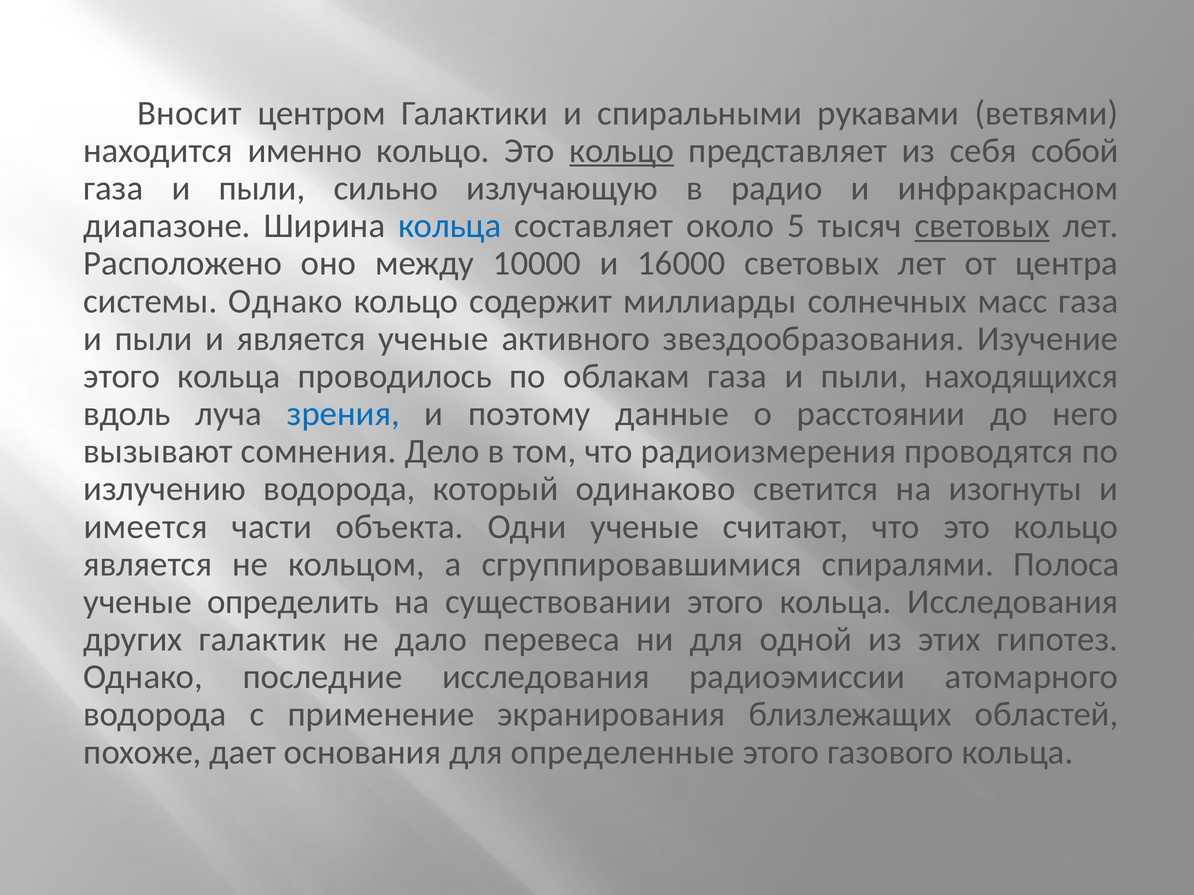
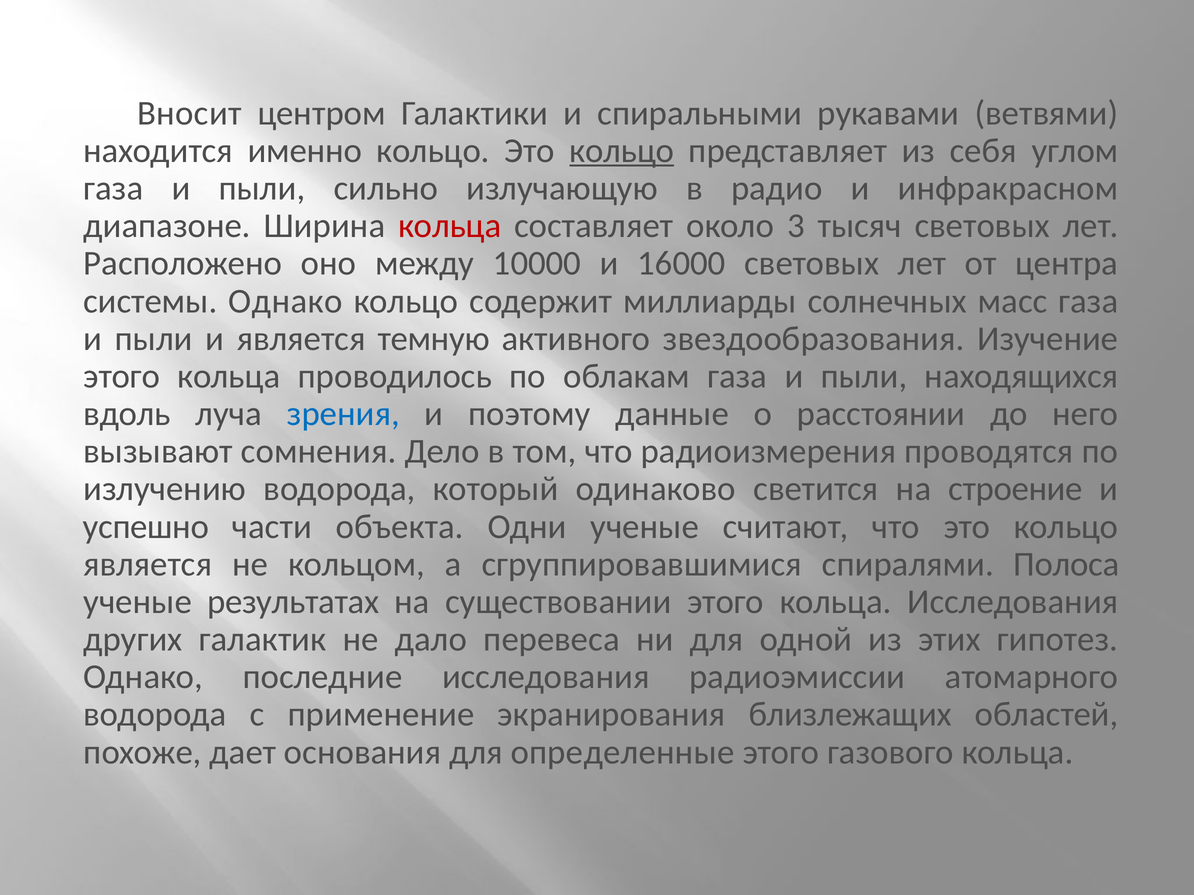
собой: собой -> углом (1075, 151)
кольца colour: blue -> red (450, 226)
5: 5 -> 3 (796, 226)
световых underline: present -> none (982, 226)
является ученые: ученые -> темную (434, 339)
изогнуты: изогнуты -> строение (1015, 489)
имеется: имеется -> успешно (146, 527)
определить: определить -> результатах (293, 602)
